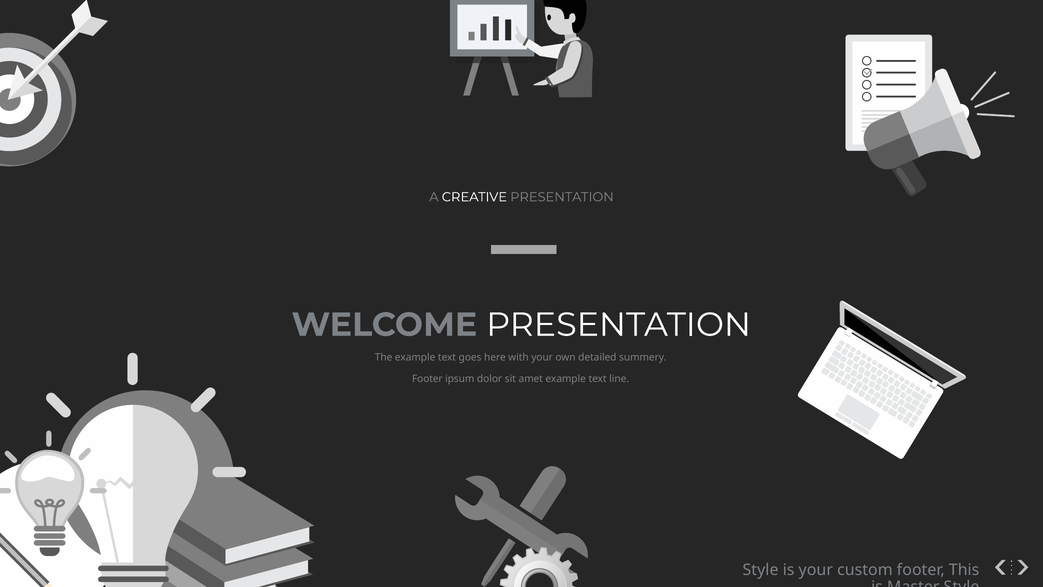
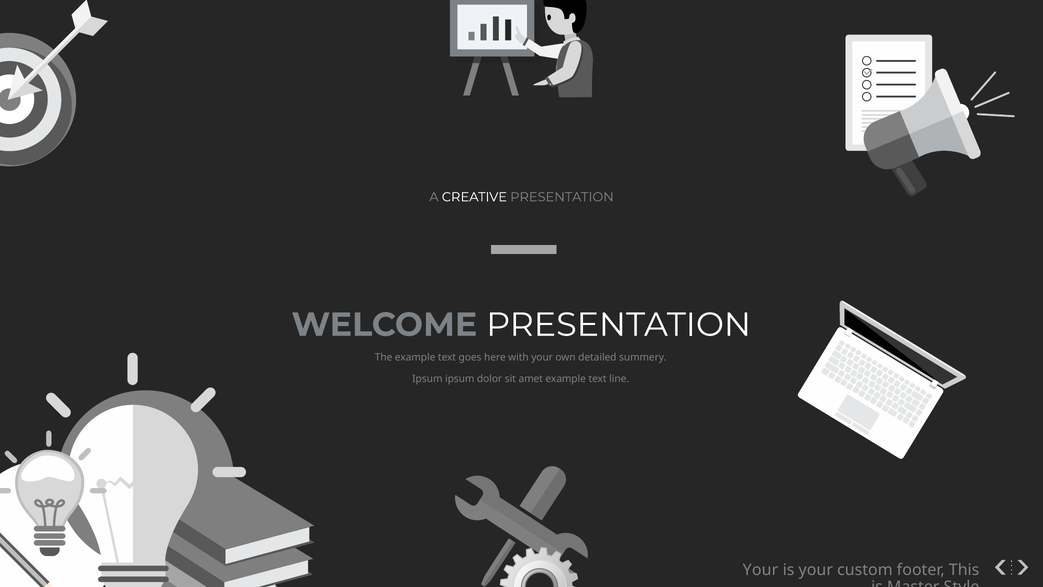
Footer: Footer -> Ipsum (427, 379)
Style: Style -> Your (760, 570)
